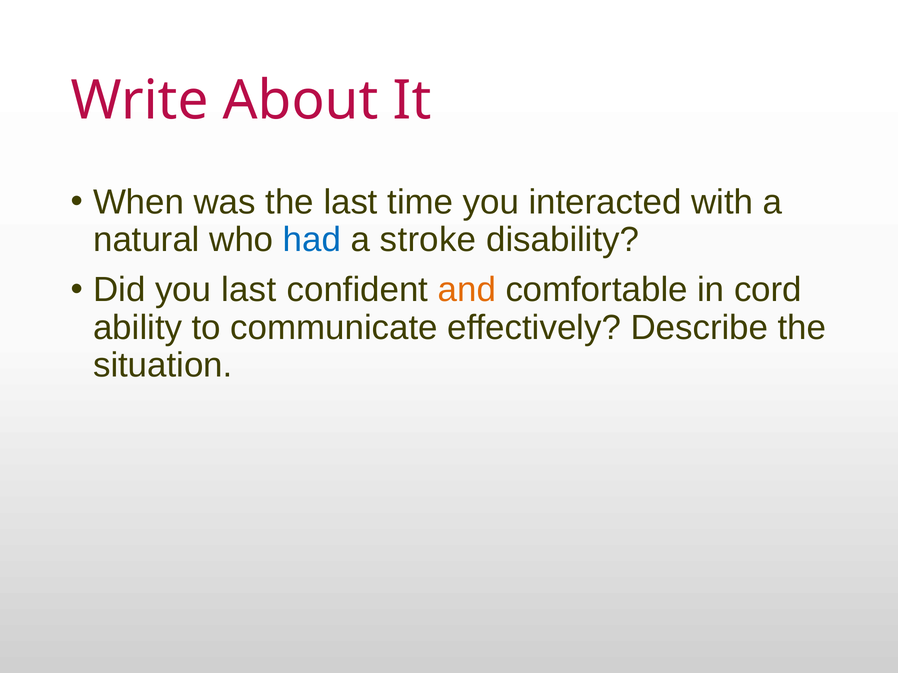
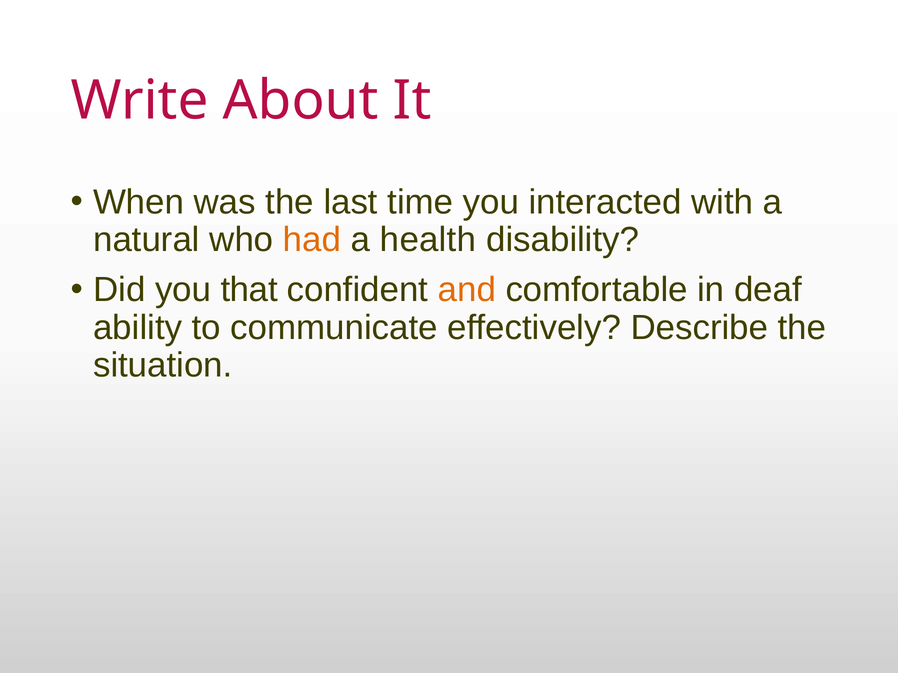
had colour: blue -> orange (312, 240)
stroke: stroke -> health (428, 240)
you last: last -> that (249, 290)
cord: cord -> deaf (768, 290)
